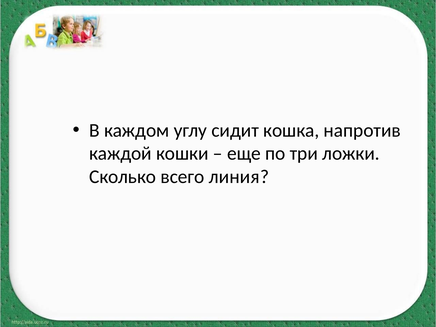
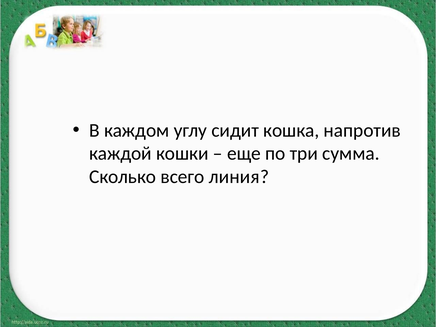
ложки: ложки -> сумма (351, 154)
